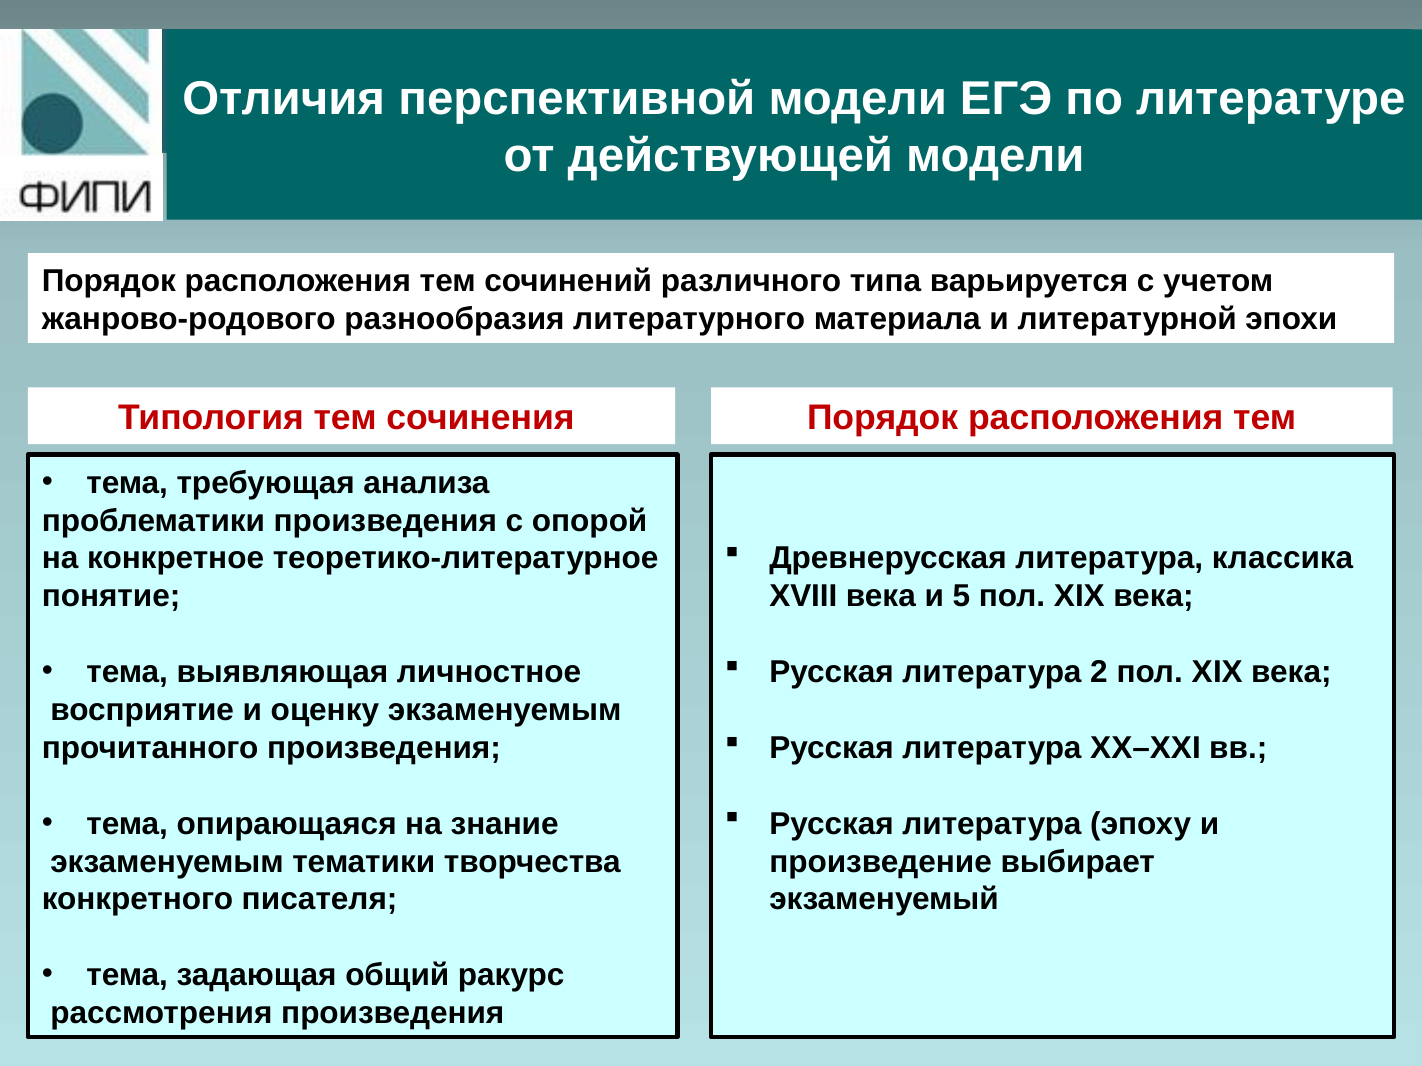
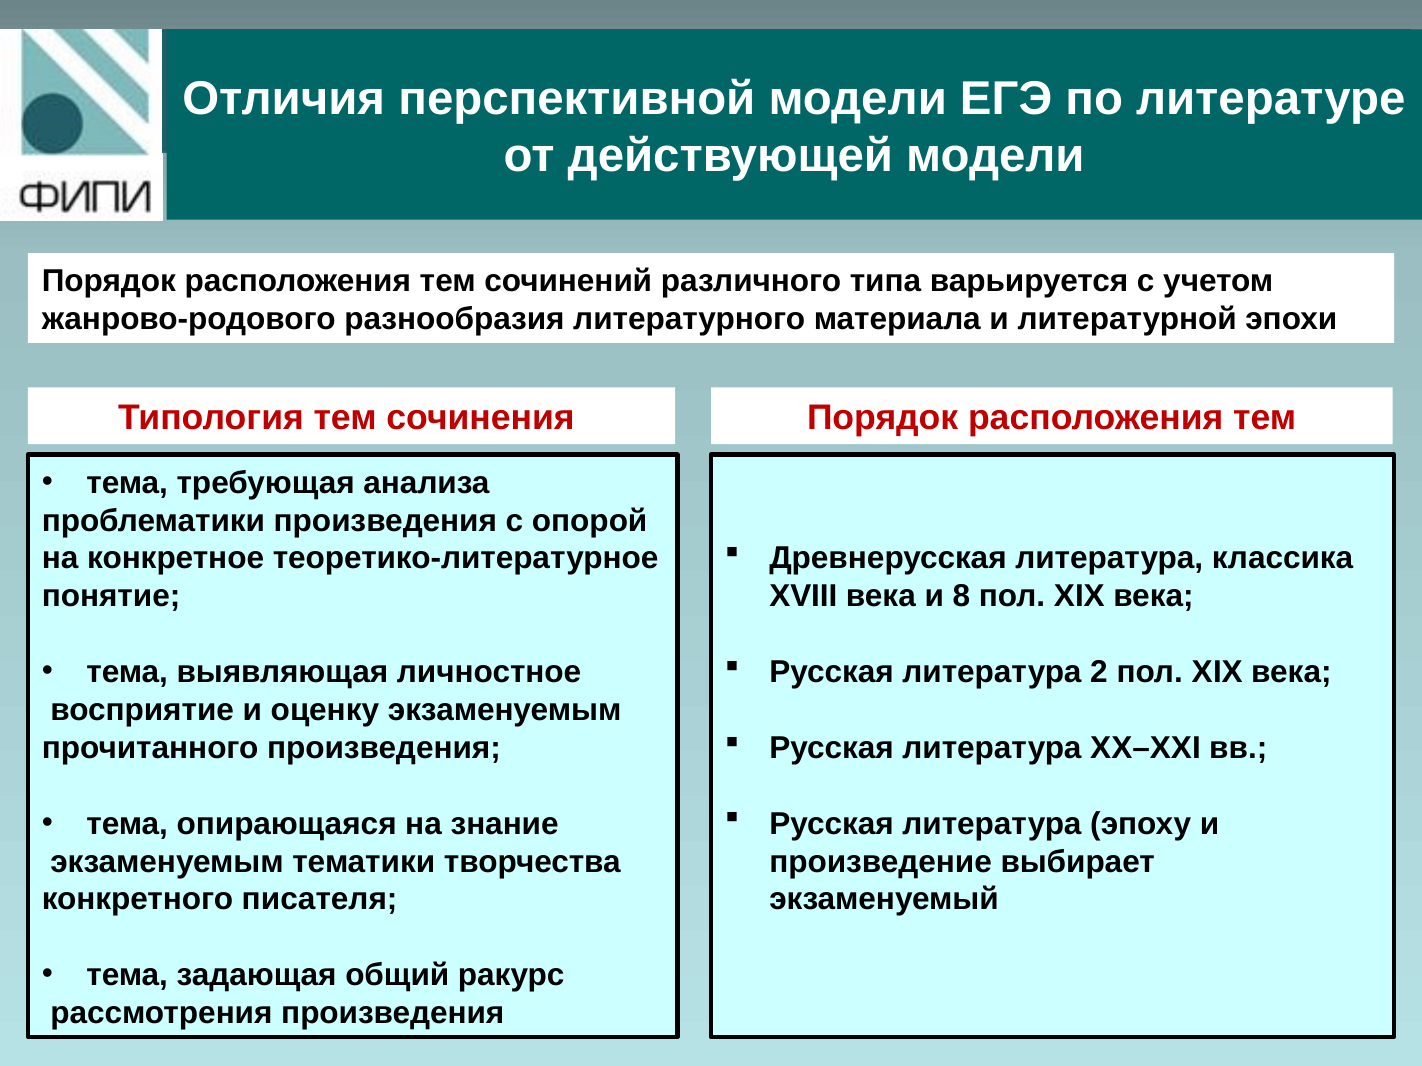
5: 5 -> 8 (961, 597)
